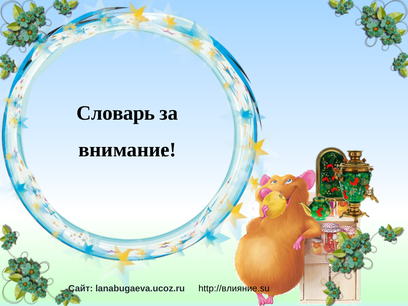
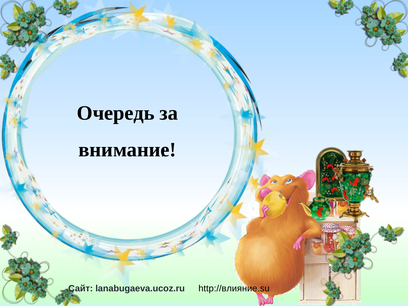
Словарь: Словарь -> Очередь (116, 113)
